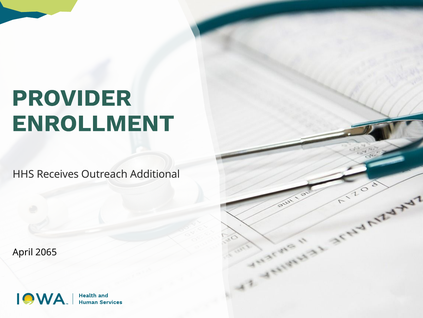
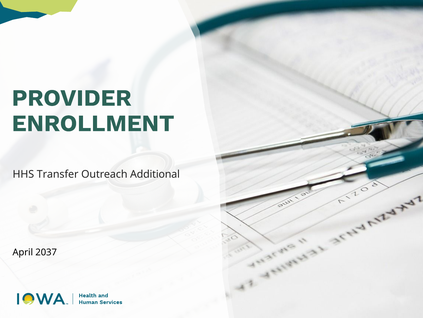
Receives: Receives -> Transfer (58, 174)
2065: 2065 -> 2037 (46, 252)
